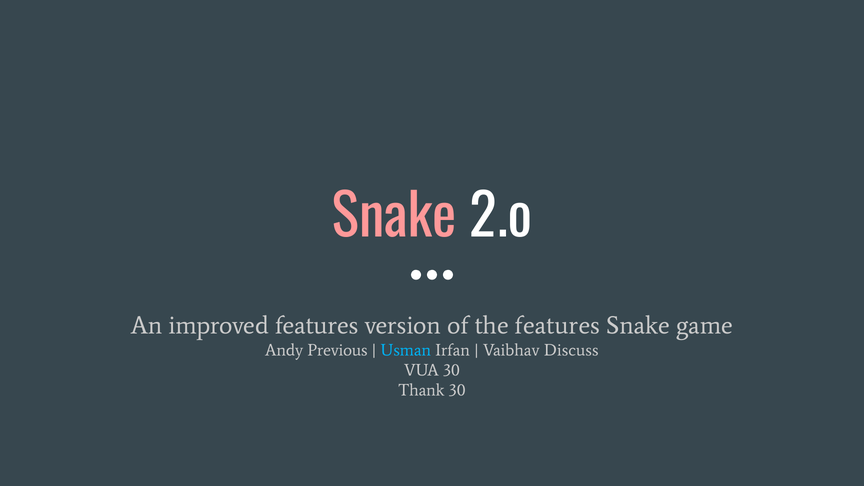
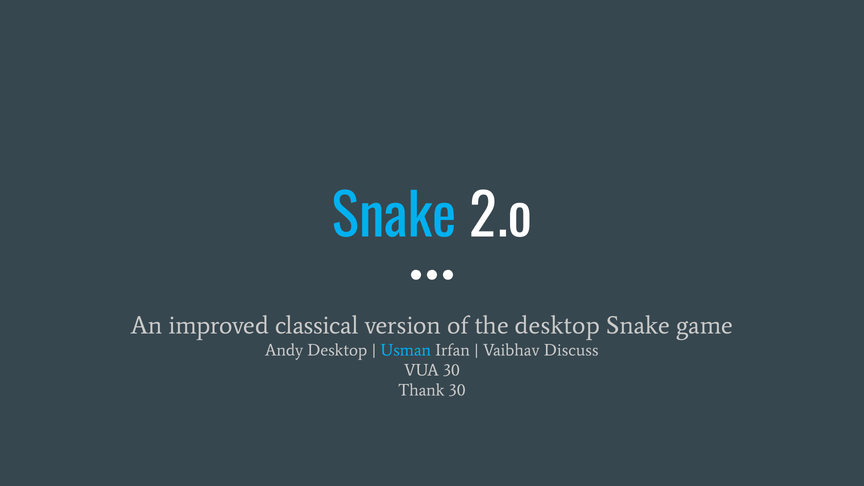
Snake colour: pink -> light blue (394, 218)
improved features: features -> classical (317, 326)
the features: features -> desktop (557, 326)
Andy Previous: Previous -> Desktop (337, 350)
